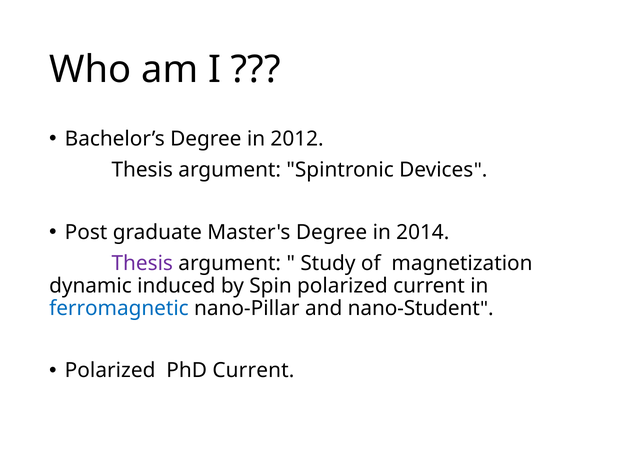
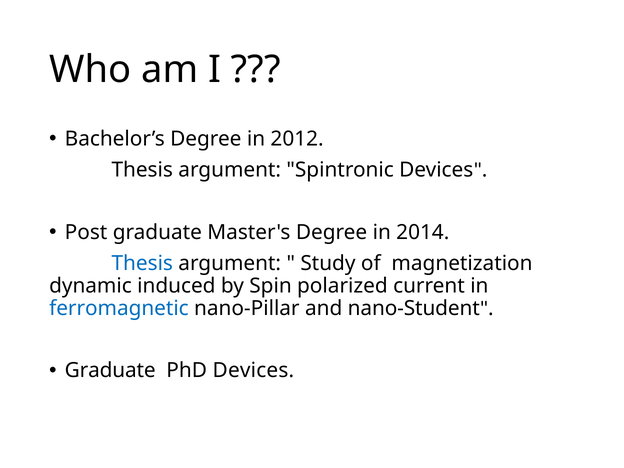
Thesis colour: purple -> blue (142, 263)
Polarized: Polarized -> Graduate (110, 370)
PhD Current: Current -> Devices (253, 370)
